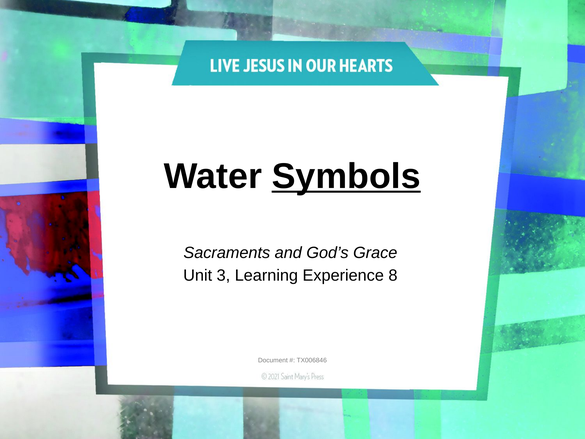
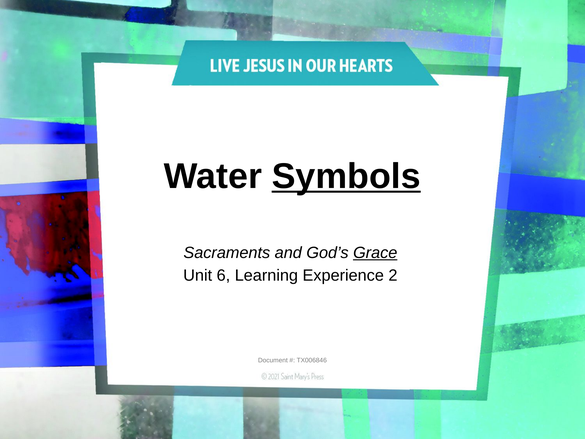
Grace underline: none -> present (375, 253)
3: 3 -> 6 (223, 275)
8: 8 -> 2 (393, 275)
